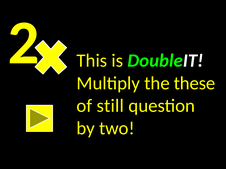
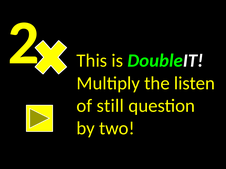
these: these -> listen (194, 83)
